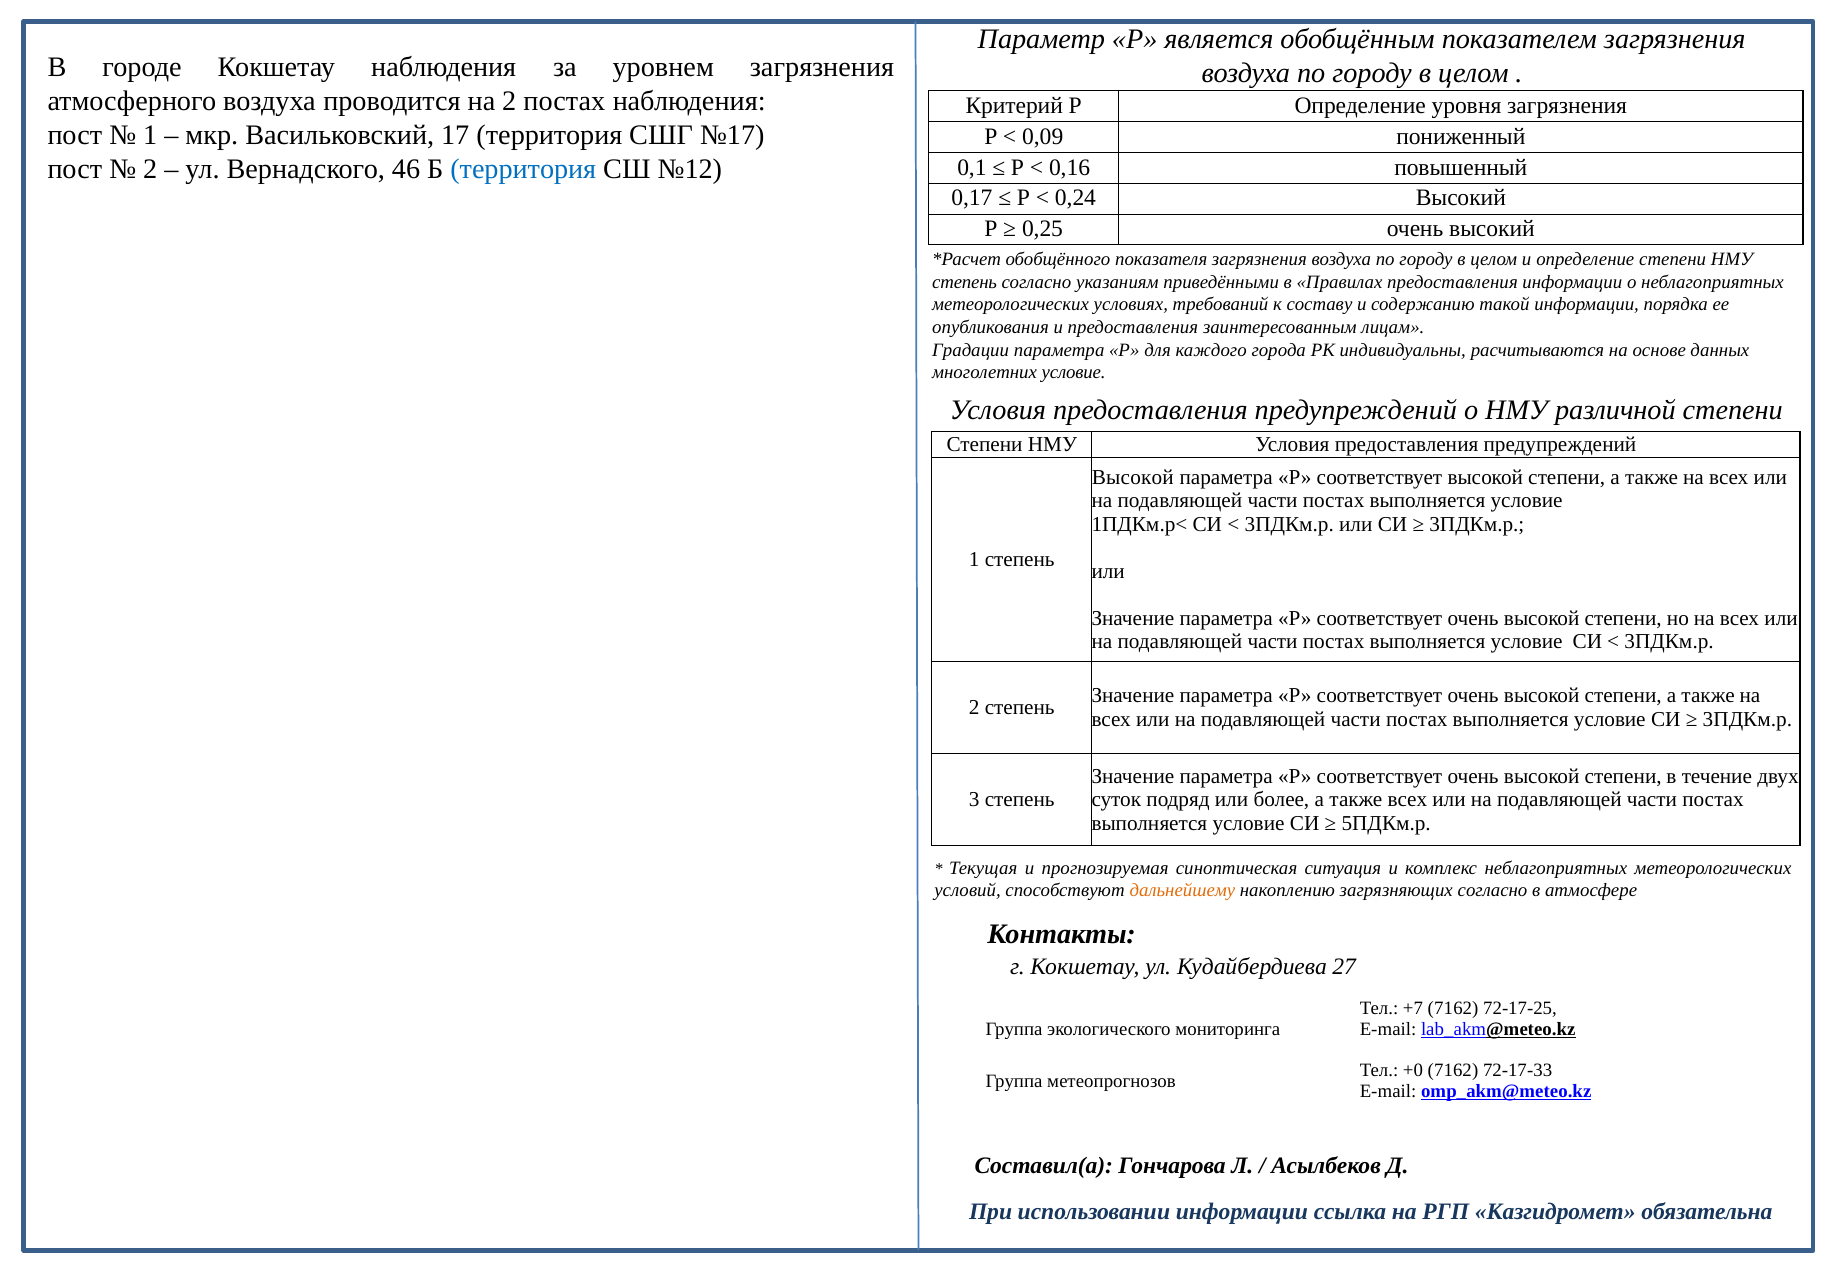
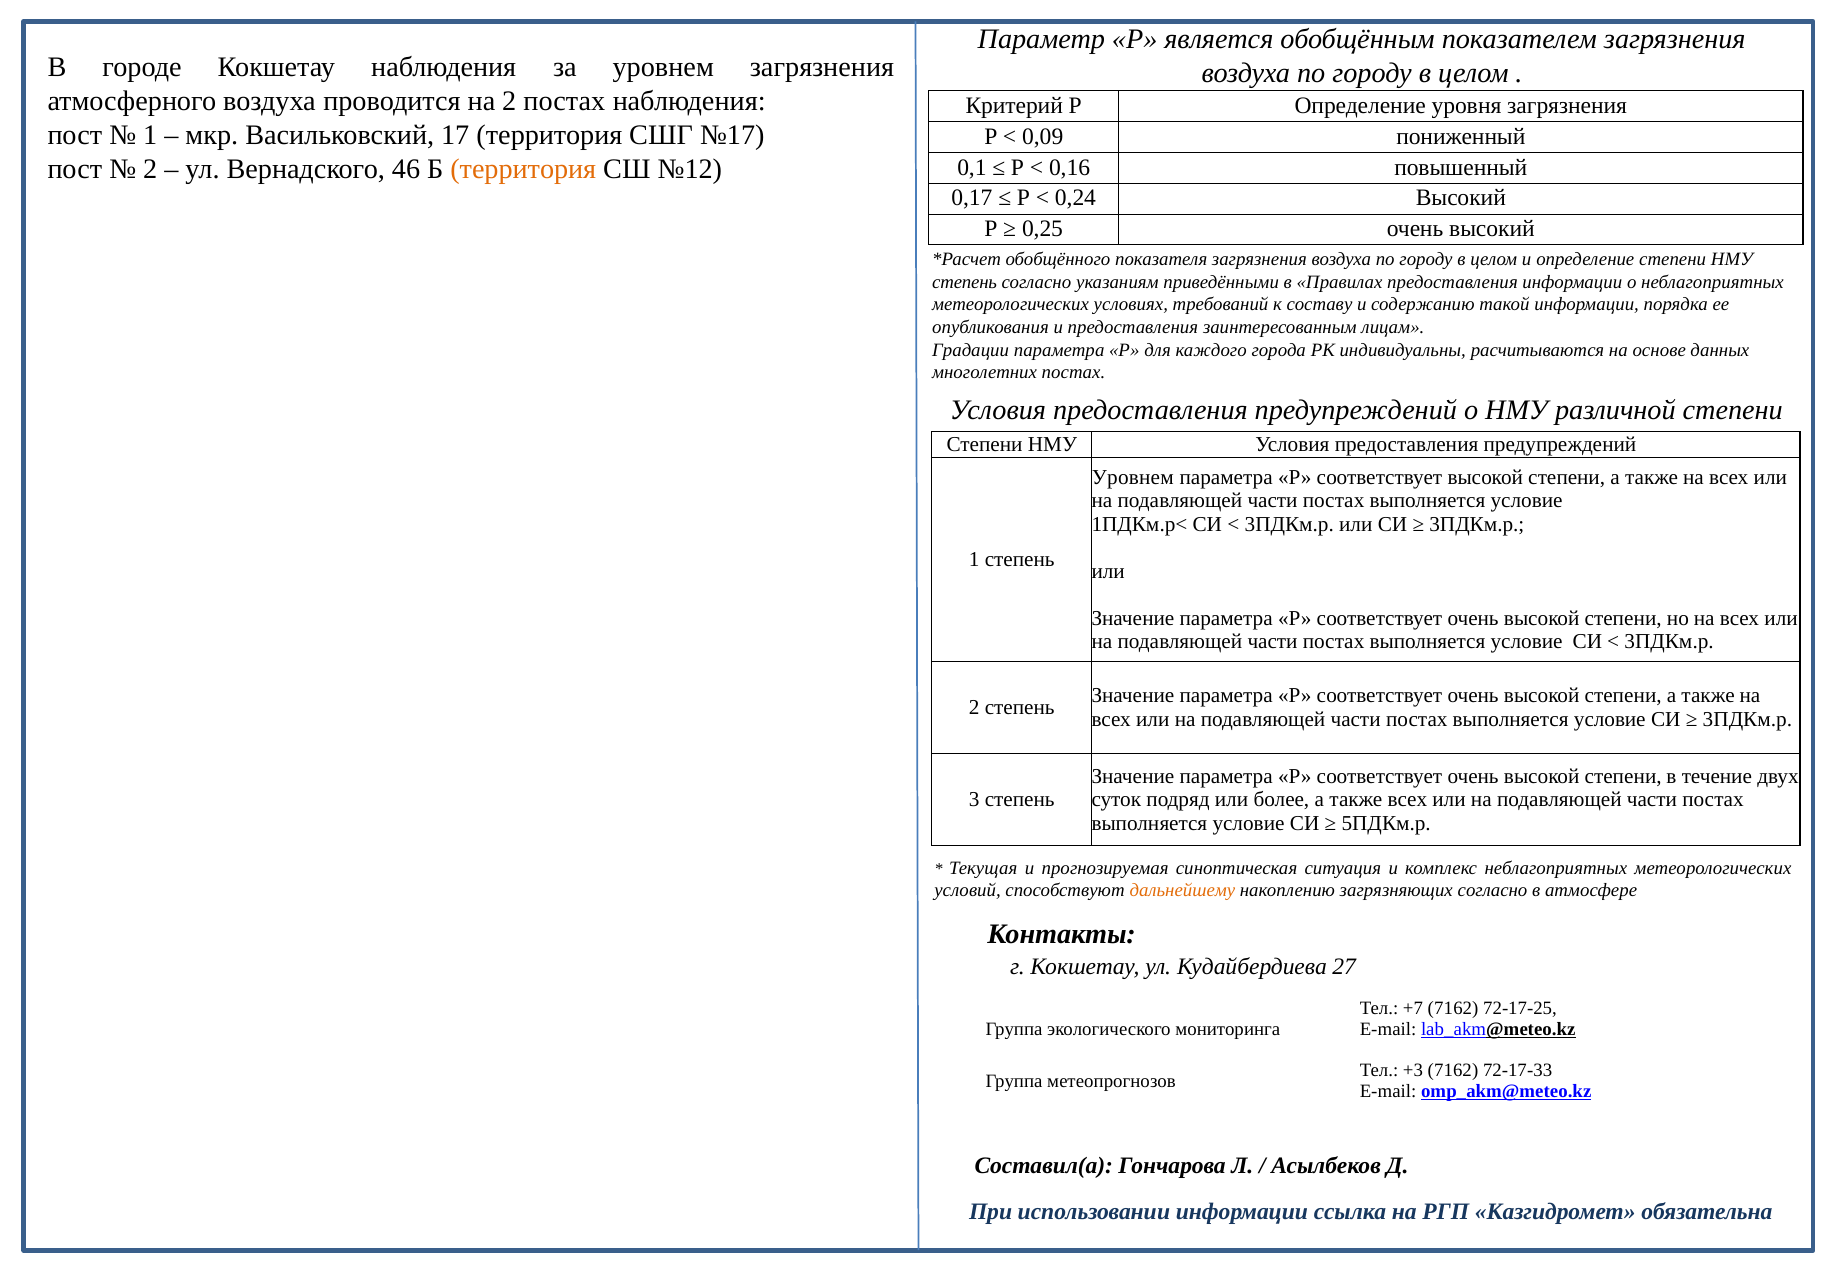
территория colour: blue -> orange (523, 169)
многолетних условие: условие -> постах (1073, 372)
Высокой: Высокой -> Уровнем (1133, 477)
+0: +0 -> +3 (1413, 1070)
